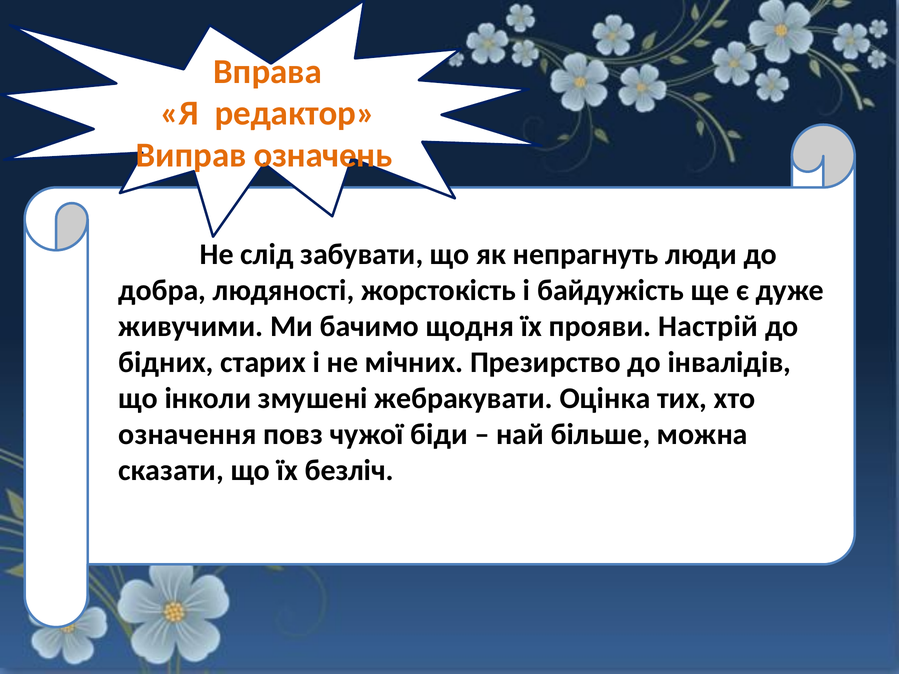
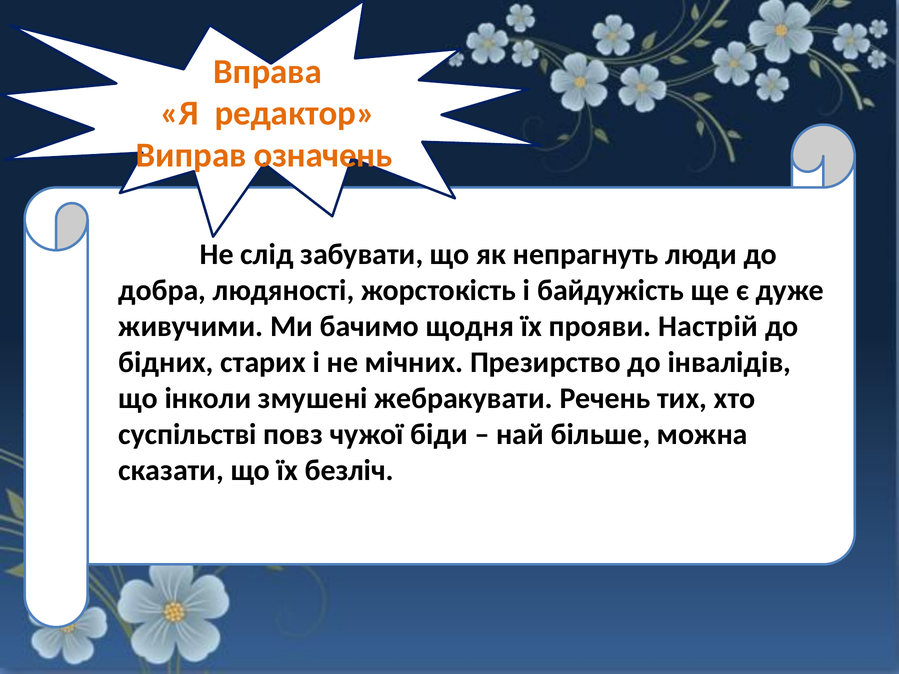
Оцінка: Оцінка -> Речень (605, 398)
означення: означення -> суспільстві (188, 434)
